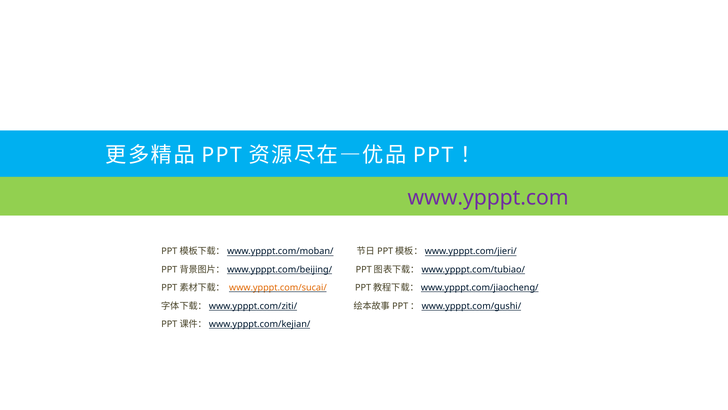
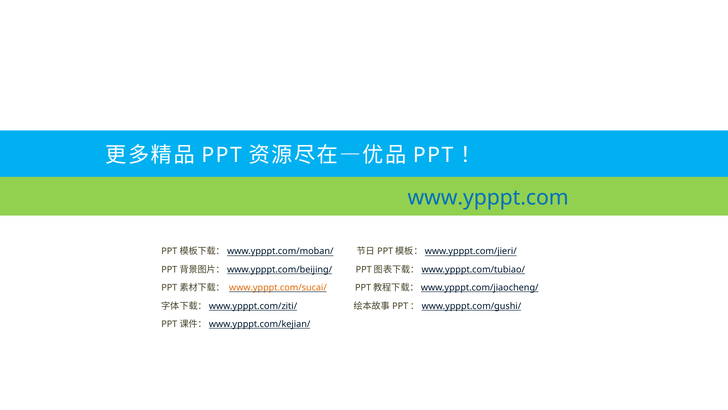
www.ypppt.com colour: purple -> blue (488, 197)
